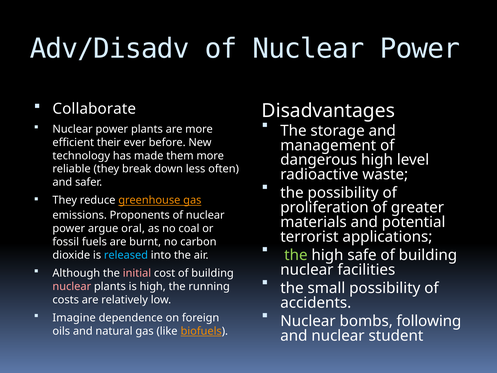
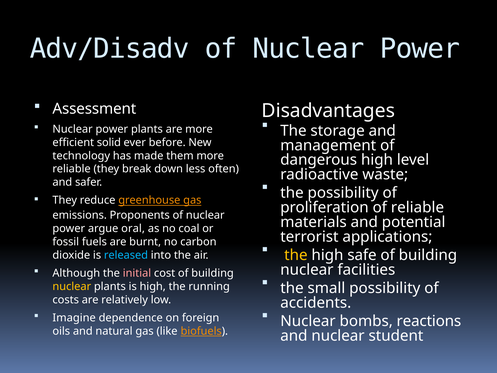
Collaborate: Collaborate -> Assessment (94, 109)
their: their -> solid (109, 142)
of greater: greater -> reliable (417, 207)
the colour: light green -> yellow (296, 255)
nuclear colour: pink -> yellow (72, 286)
following: following -> reactions (429, 321)
